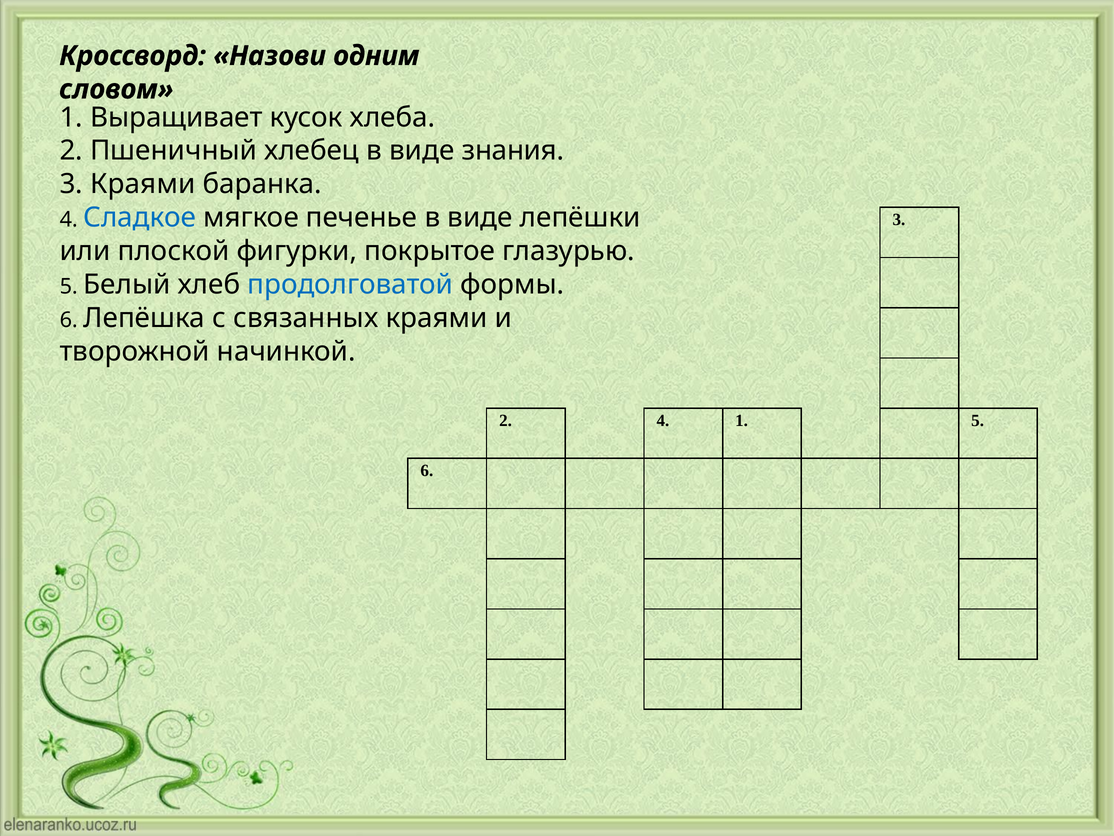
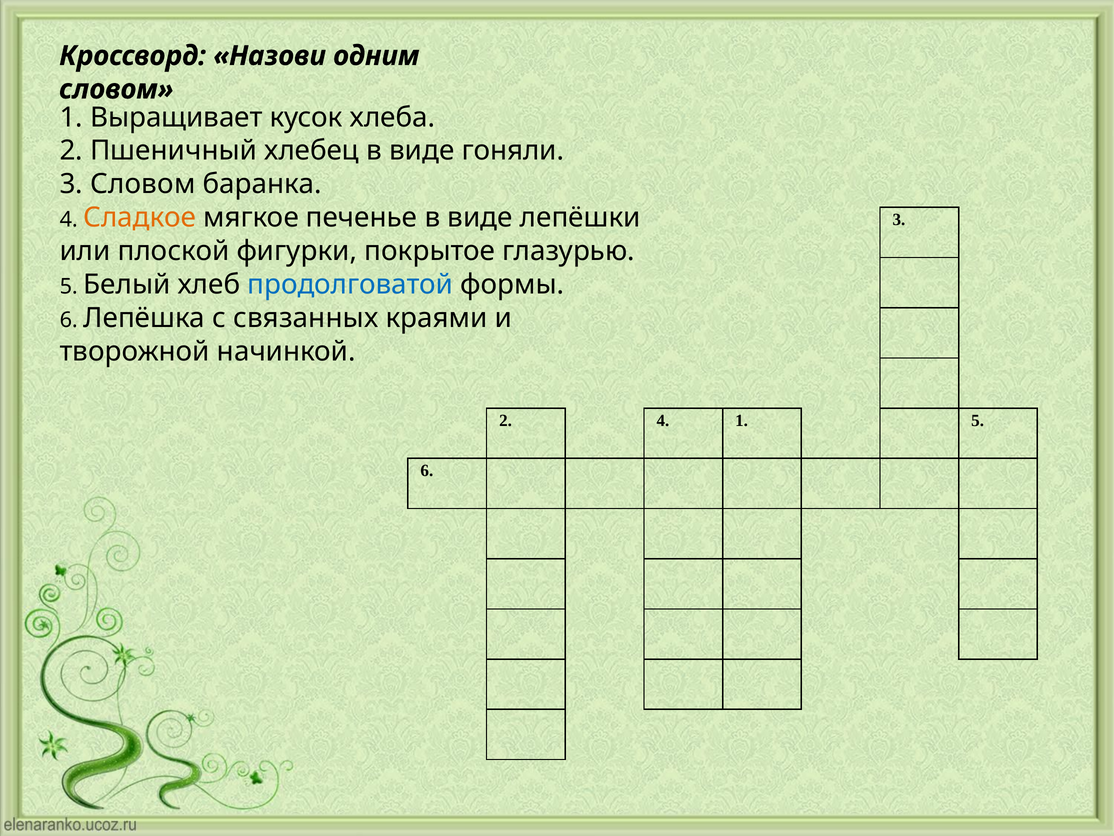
знания: знания -> гоняли (513, 151)
3 Краями: Краями -> Словом (143, 184)
Сладкое colour: blue -> orange (140, 218)
